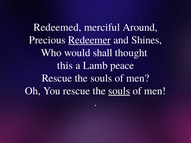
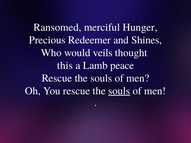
Redeemed: Redeemed -> Ransomed (57, 27)
Around: Around -> Hunger (140, 27)
Redeemer underline: present -> none (89, 40)
shall: shall -> veils (103, 53)
